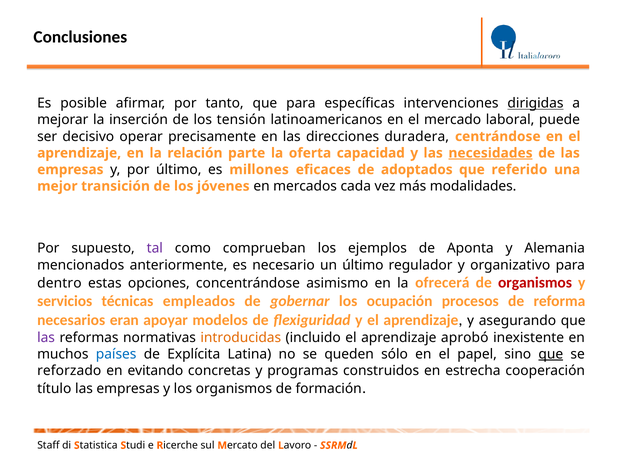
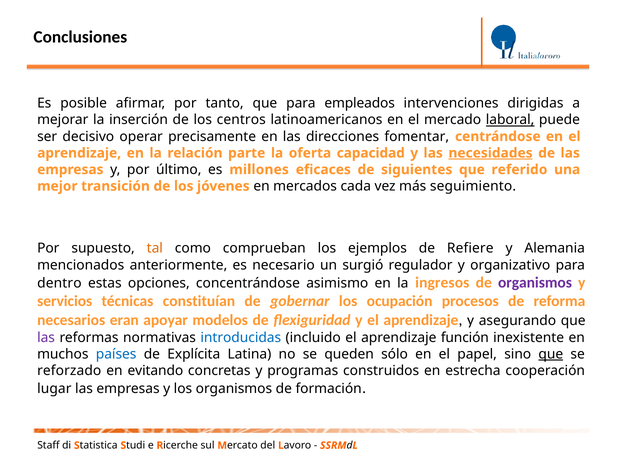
específicas: específicas -> empleados (360, 103)
dirigidas underline: present -> none (536, 103)
tensión: tensión -> centros (241, 120)
laboral underline: none -> present (510, 120)
duradera: duradera -> fomentar (417, 136)
adoptados: adoptados -> siguientes (417, 170)
modalidades: modalidades -> seguimiento (473, 186)
tal colour: purple -> orange (155, 248)
Aponta: Aponta -> Refiere (470, 248)
un último: último -> surgió (363, 265)
ofrecerá: ofrecerá -> ingresos (442, 283)
organismos colour: red -> purple (535, 283)
empleados: empleados -> constituían (199, 301)
introducidas colour: orange -> blue (241, 337)
aprobó: aprobó -> función (465, 337)
título: título -> lugar (54, 389)
